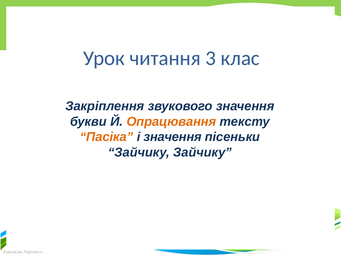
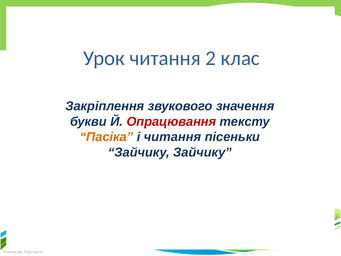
3: 3 -> 2 (211, 58)
Опрацювання colour: orange -> red (171, 122)
і значення: значення -> читання (173, 137)
